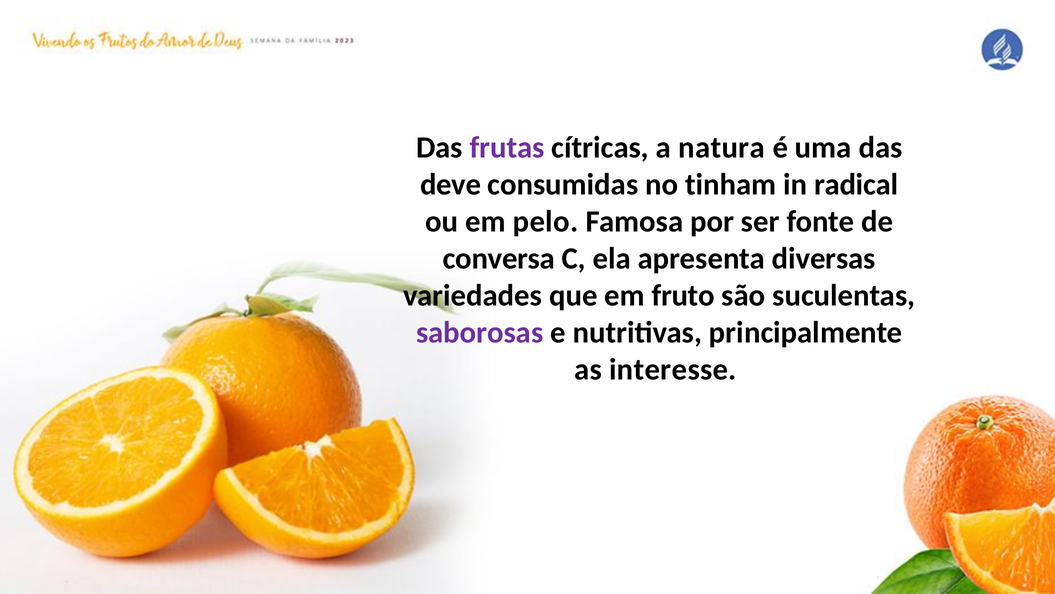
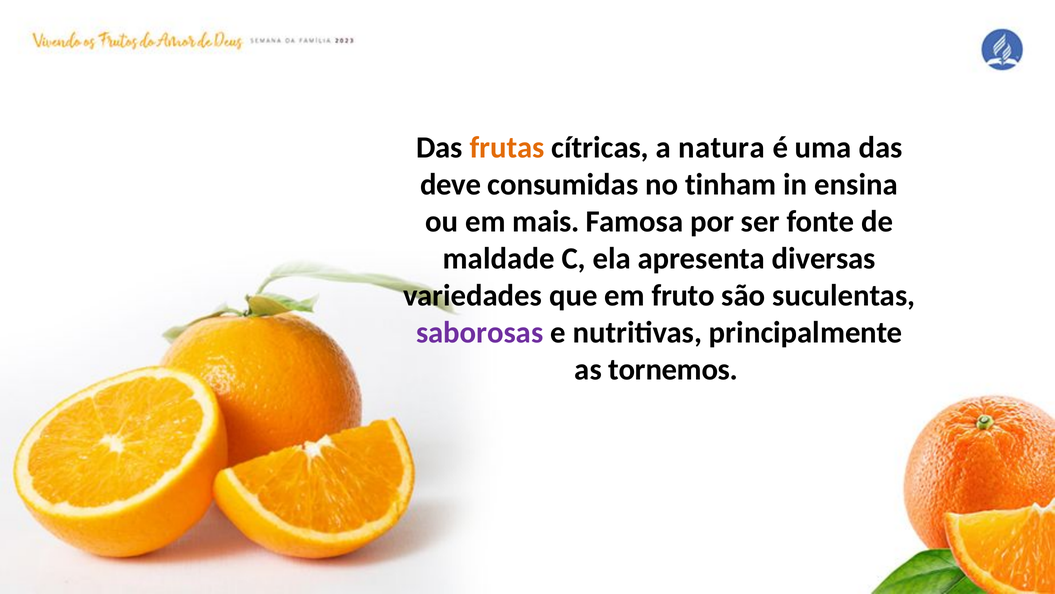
frutas colour: purple -> orange (507, 148)
radical: radical -> ensina (856, 185)
pelo: pelo -> mais (546, 222)
conversa: conversa -> maldade (499, 258)
interesse: interesse -> tornemos (673, 369)
